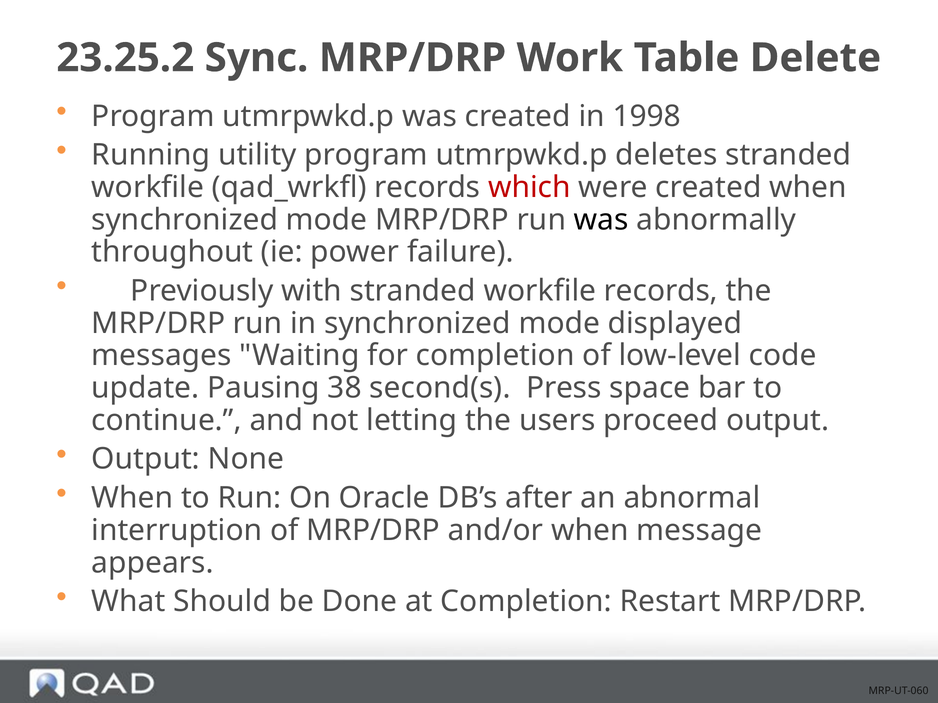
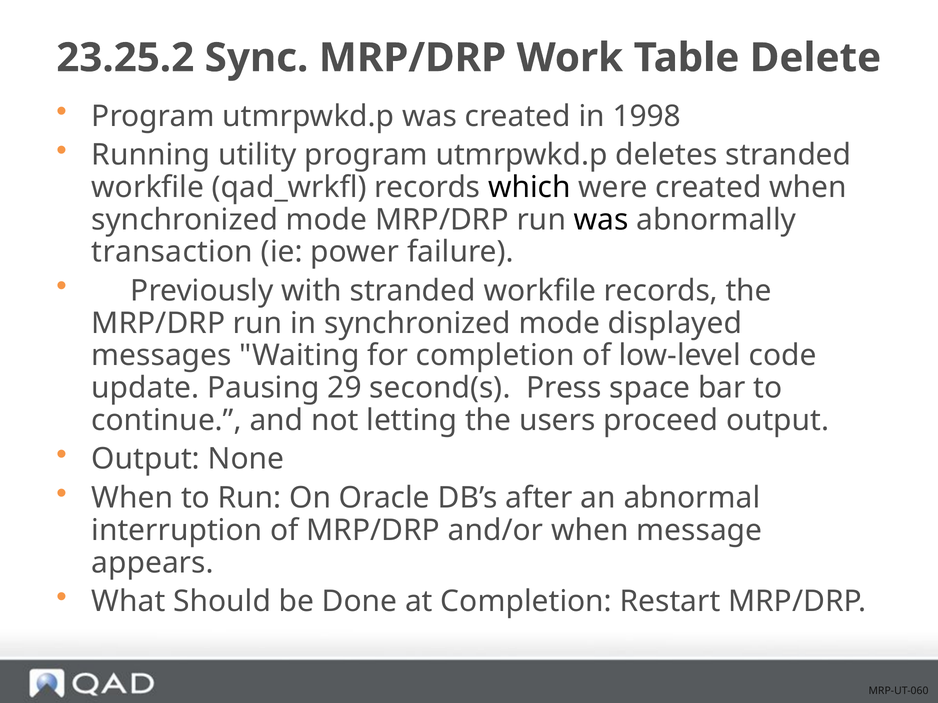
which colour: red -> black (529, 188)
throughout: throughout -> transaction (172, 252)
38: 38 -> 29 (345, 388)
